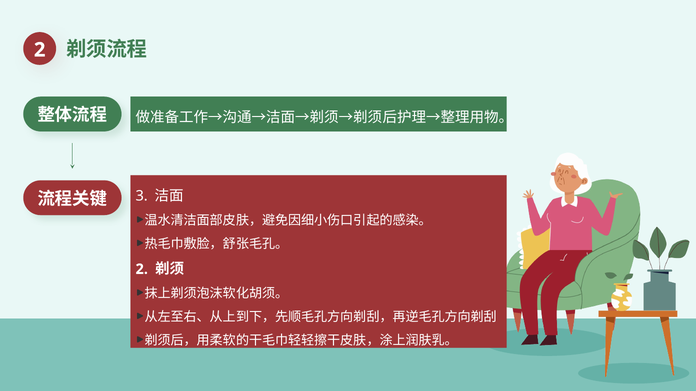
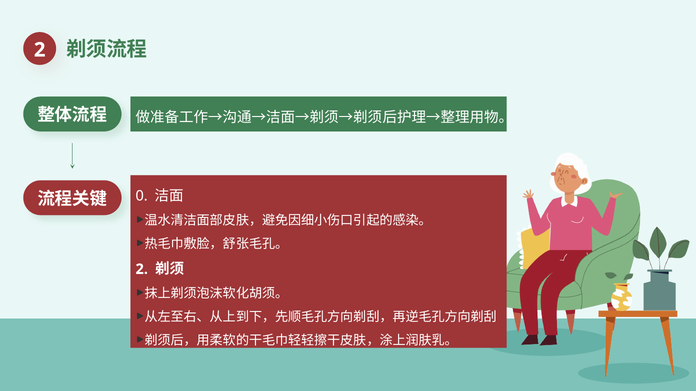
3: 3 -> 0 (142, 196)
